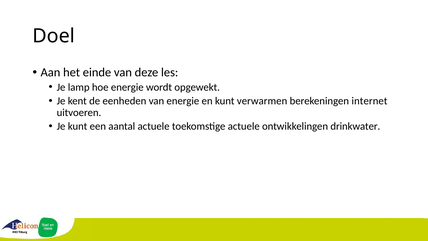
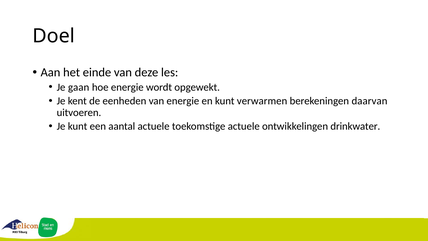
lamp: lamp -> gaan (79, 87)
internet: internet -> daarvan (370, 101)
